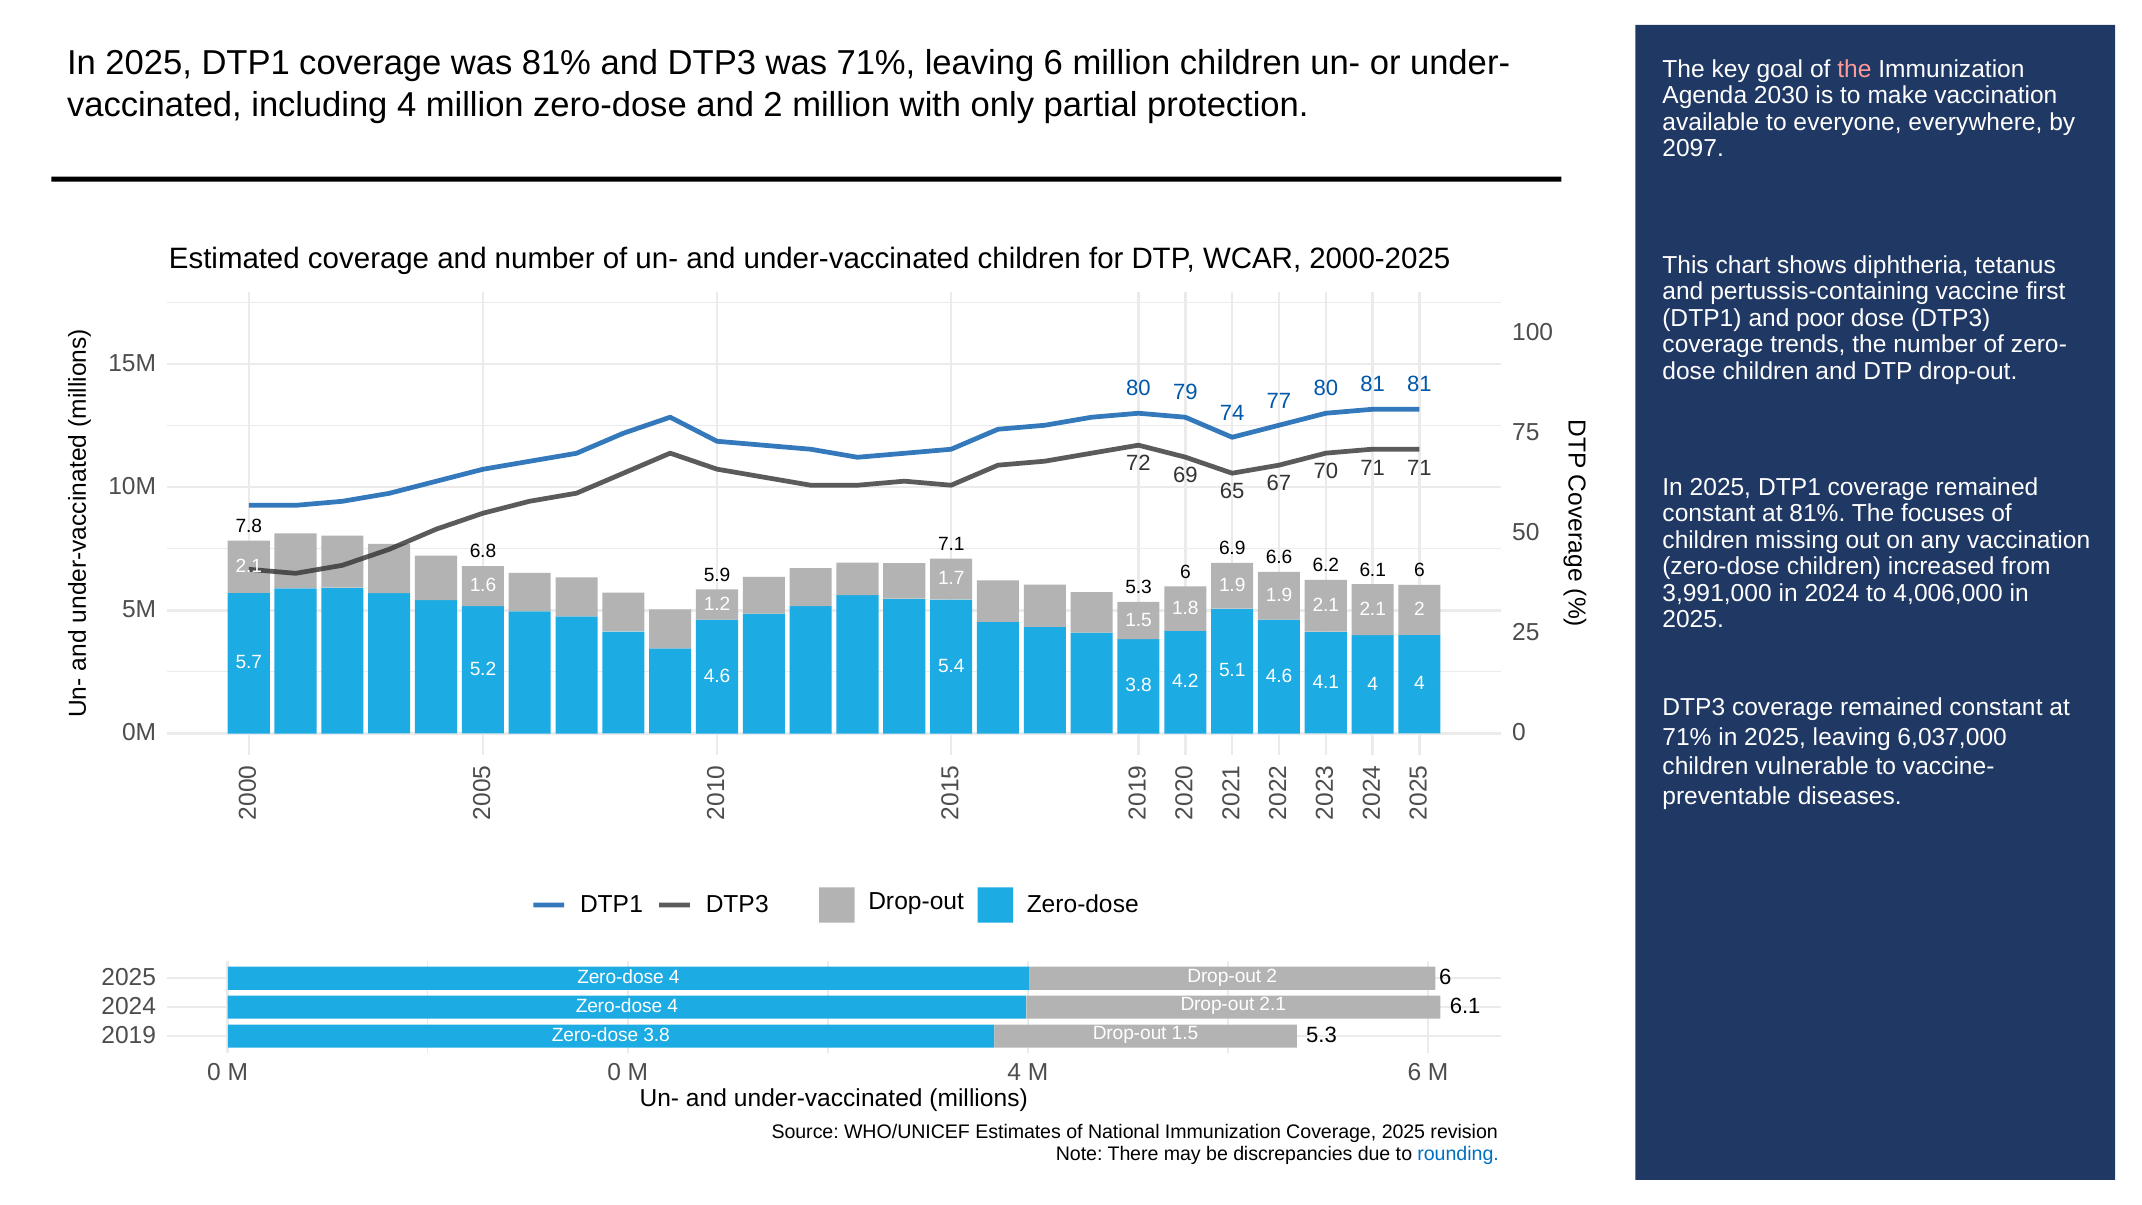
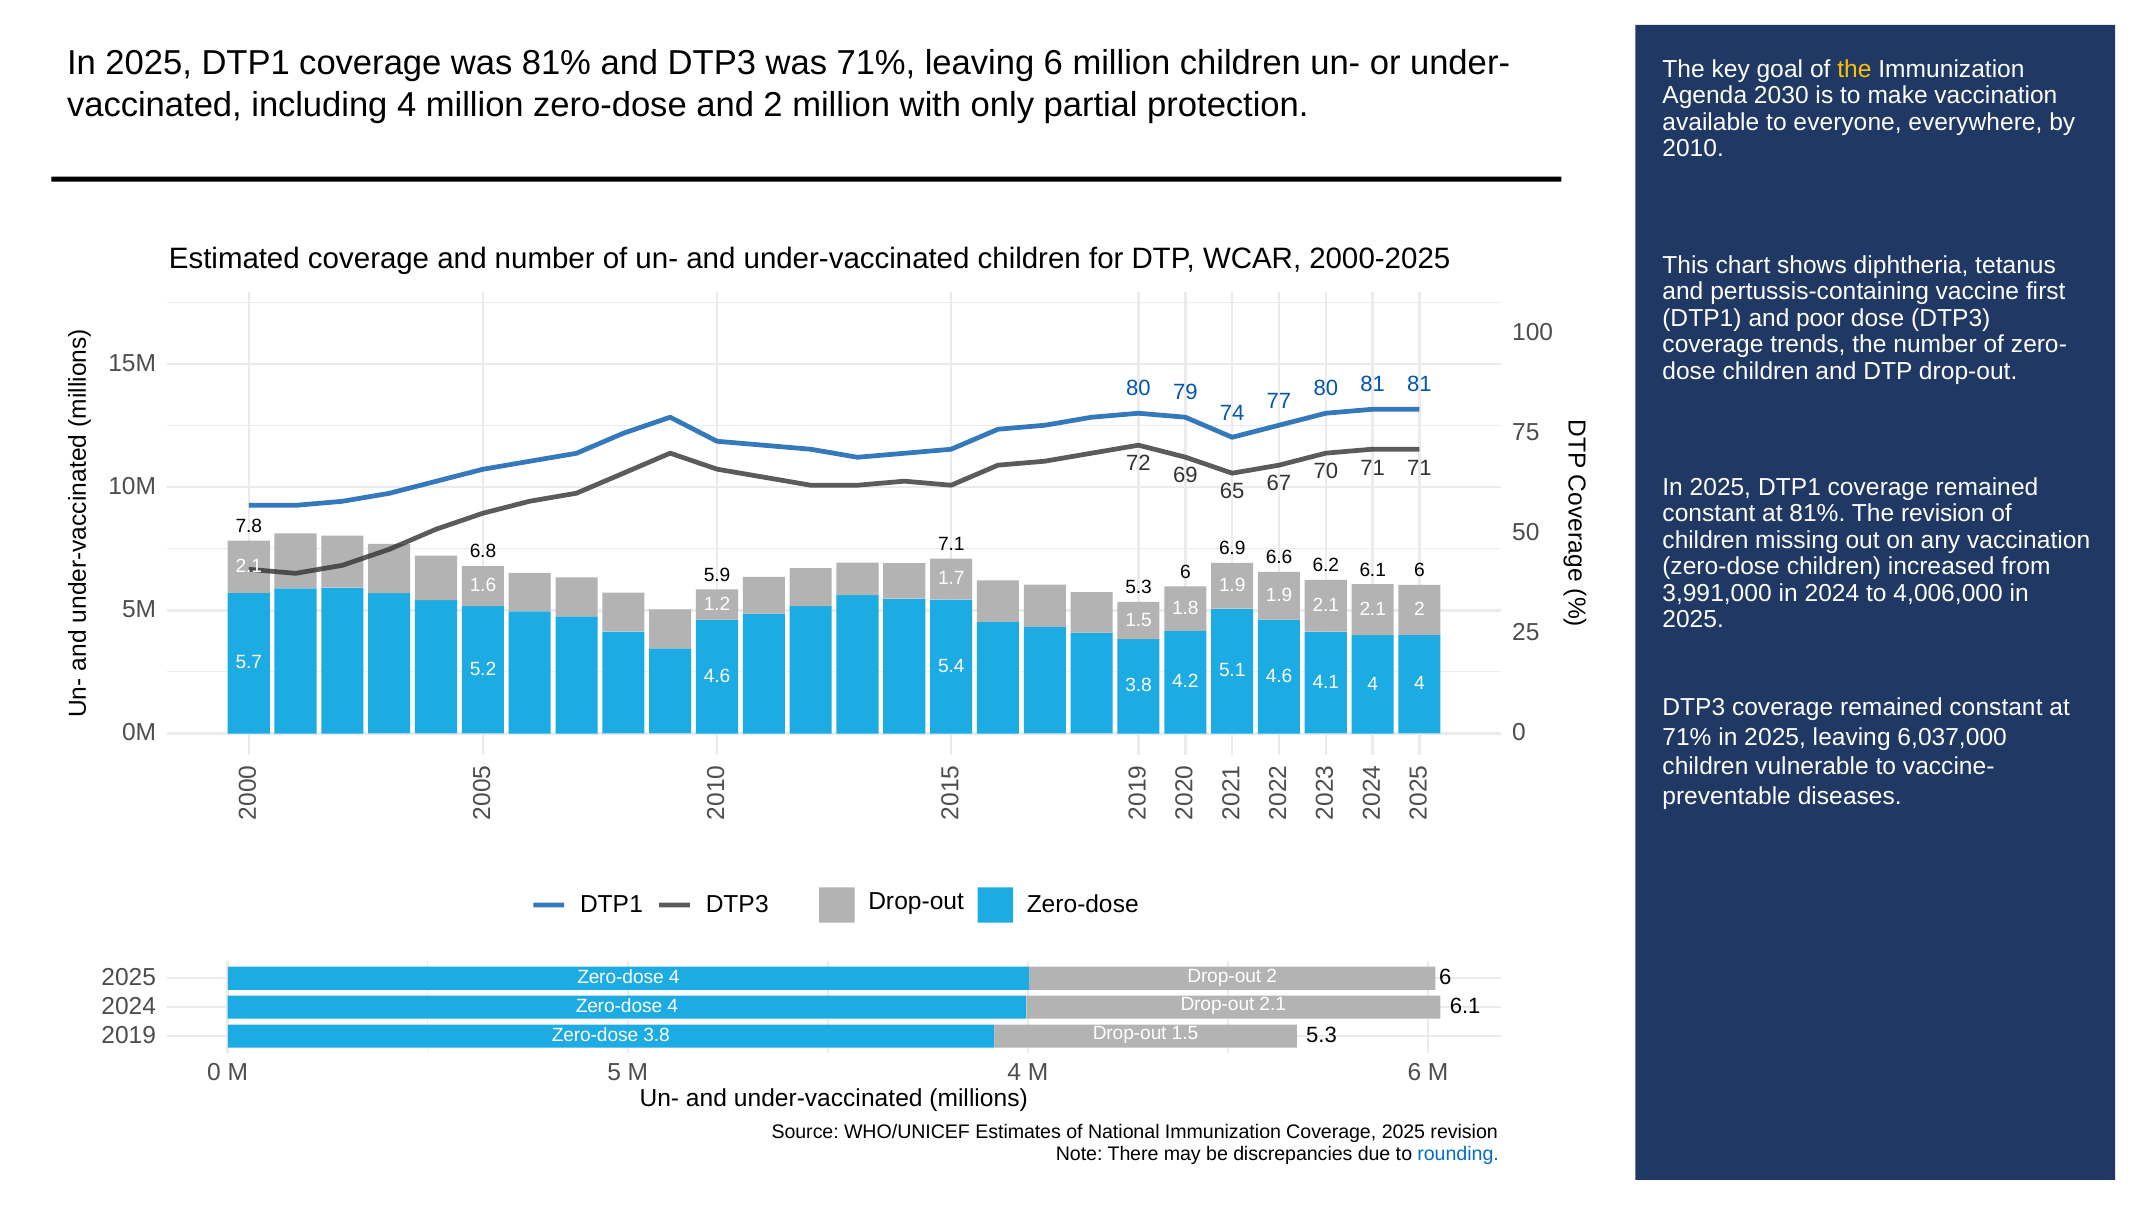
the colour: pink -> yellow (1854, 69)
2097: 2097 -> 2010 (1693, 149)
The focuses: focuses -> revision (1943, 514)
M 0: 0 -> 5 (614, 1072)
